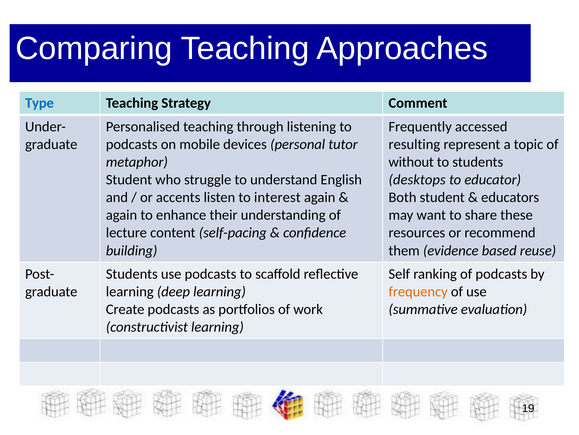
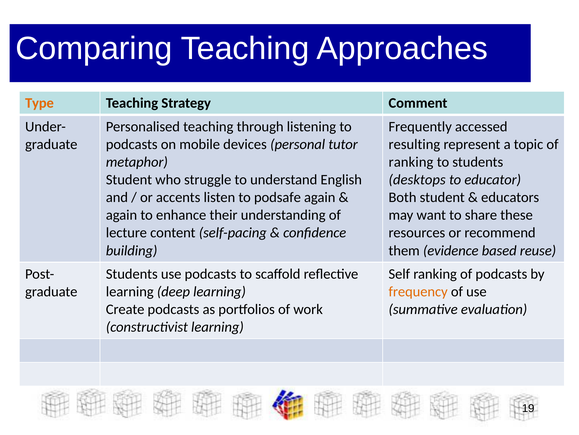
Type colour: blue -> orange (39, 103)
without: without -> ranking (411, 162)
interest: interest -> podsafe (277, 197)
